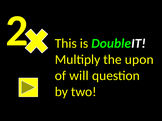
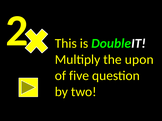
will: will -> five (79, 76)
